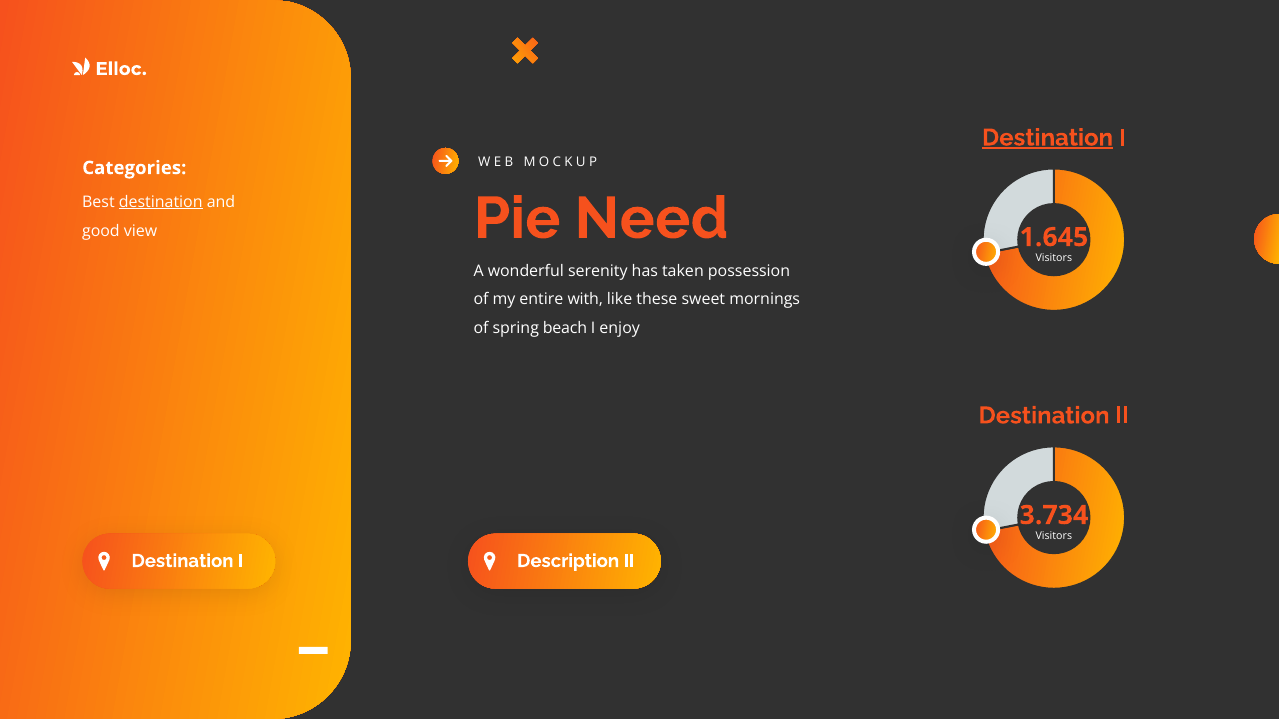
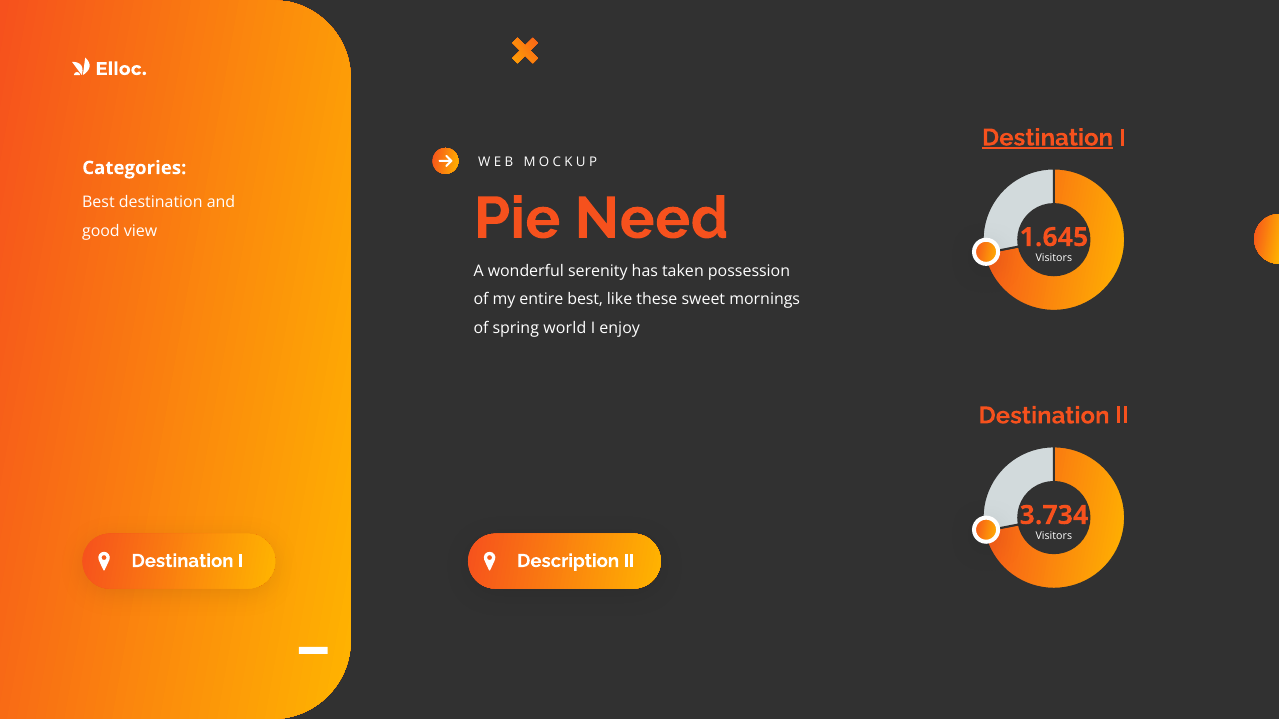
destination underline: present -> none (161, 202)
entire with: with -> best (585, 300)
beach: beach -> world (565, 329)
